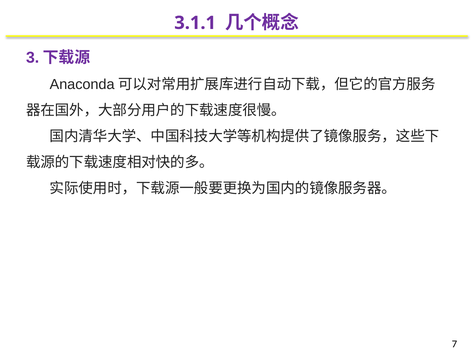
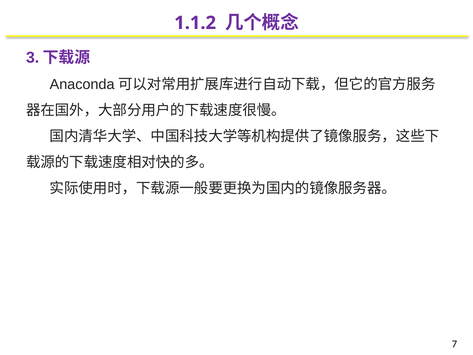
3.1.1: 3.1.1 -> 1.1.2 (195, 23)
